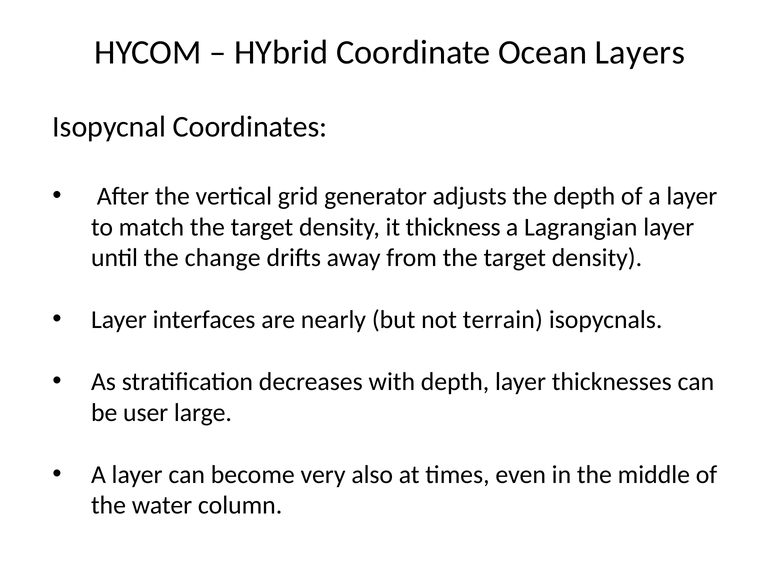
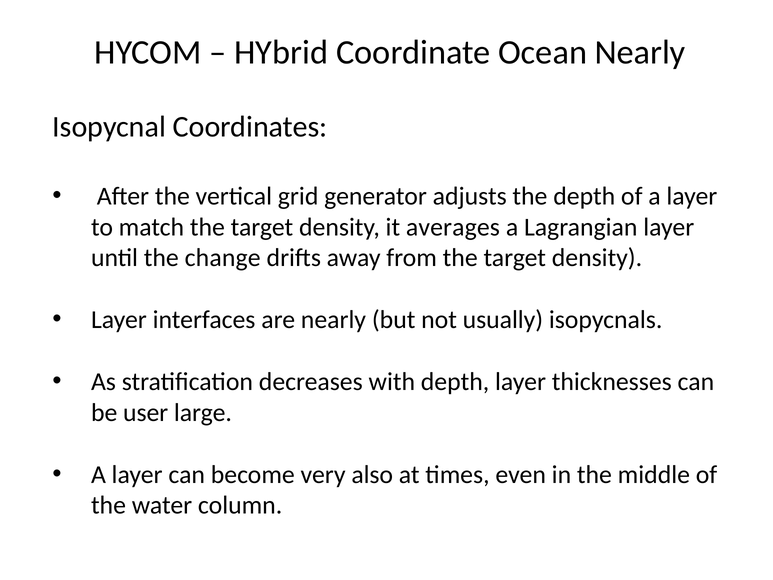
Ocean Layers: Layers -> Nearly (640, 52)
thickness: thickness -> averages (453, 227)
terrain: terrain -> usually (503, 320)
